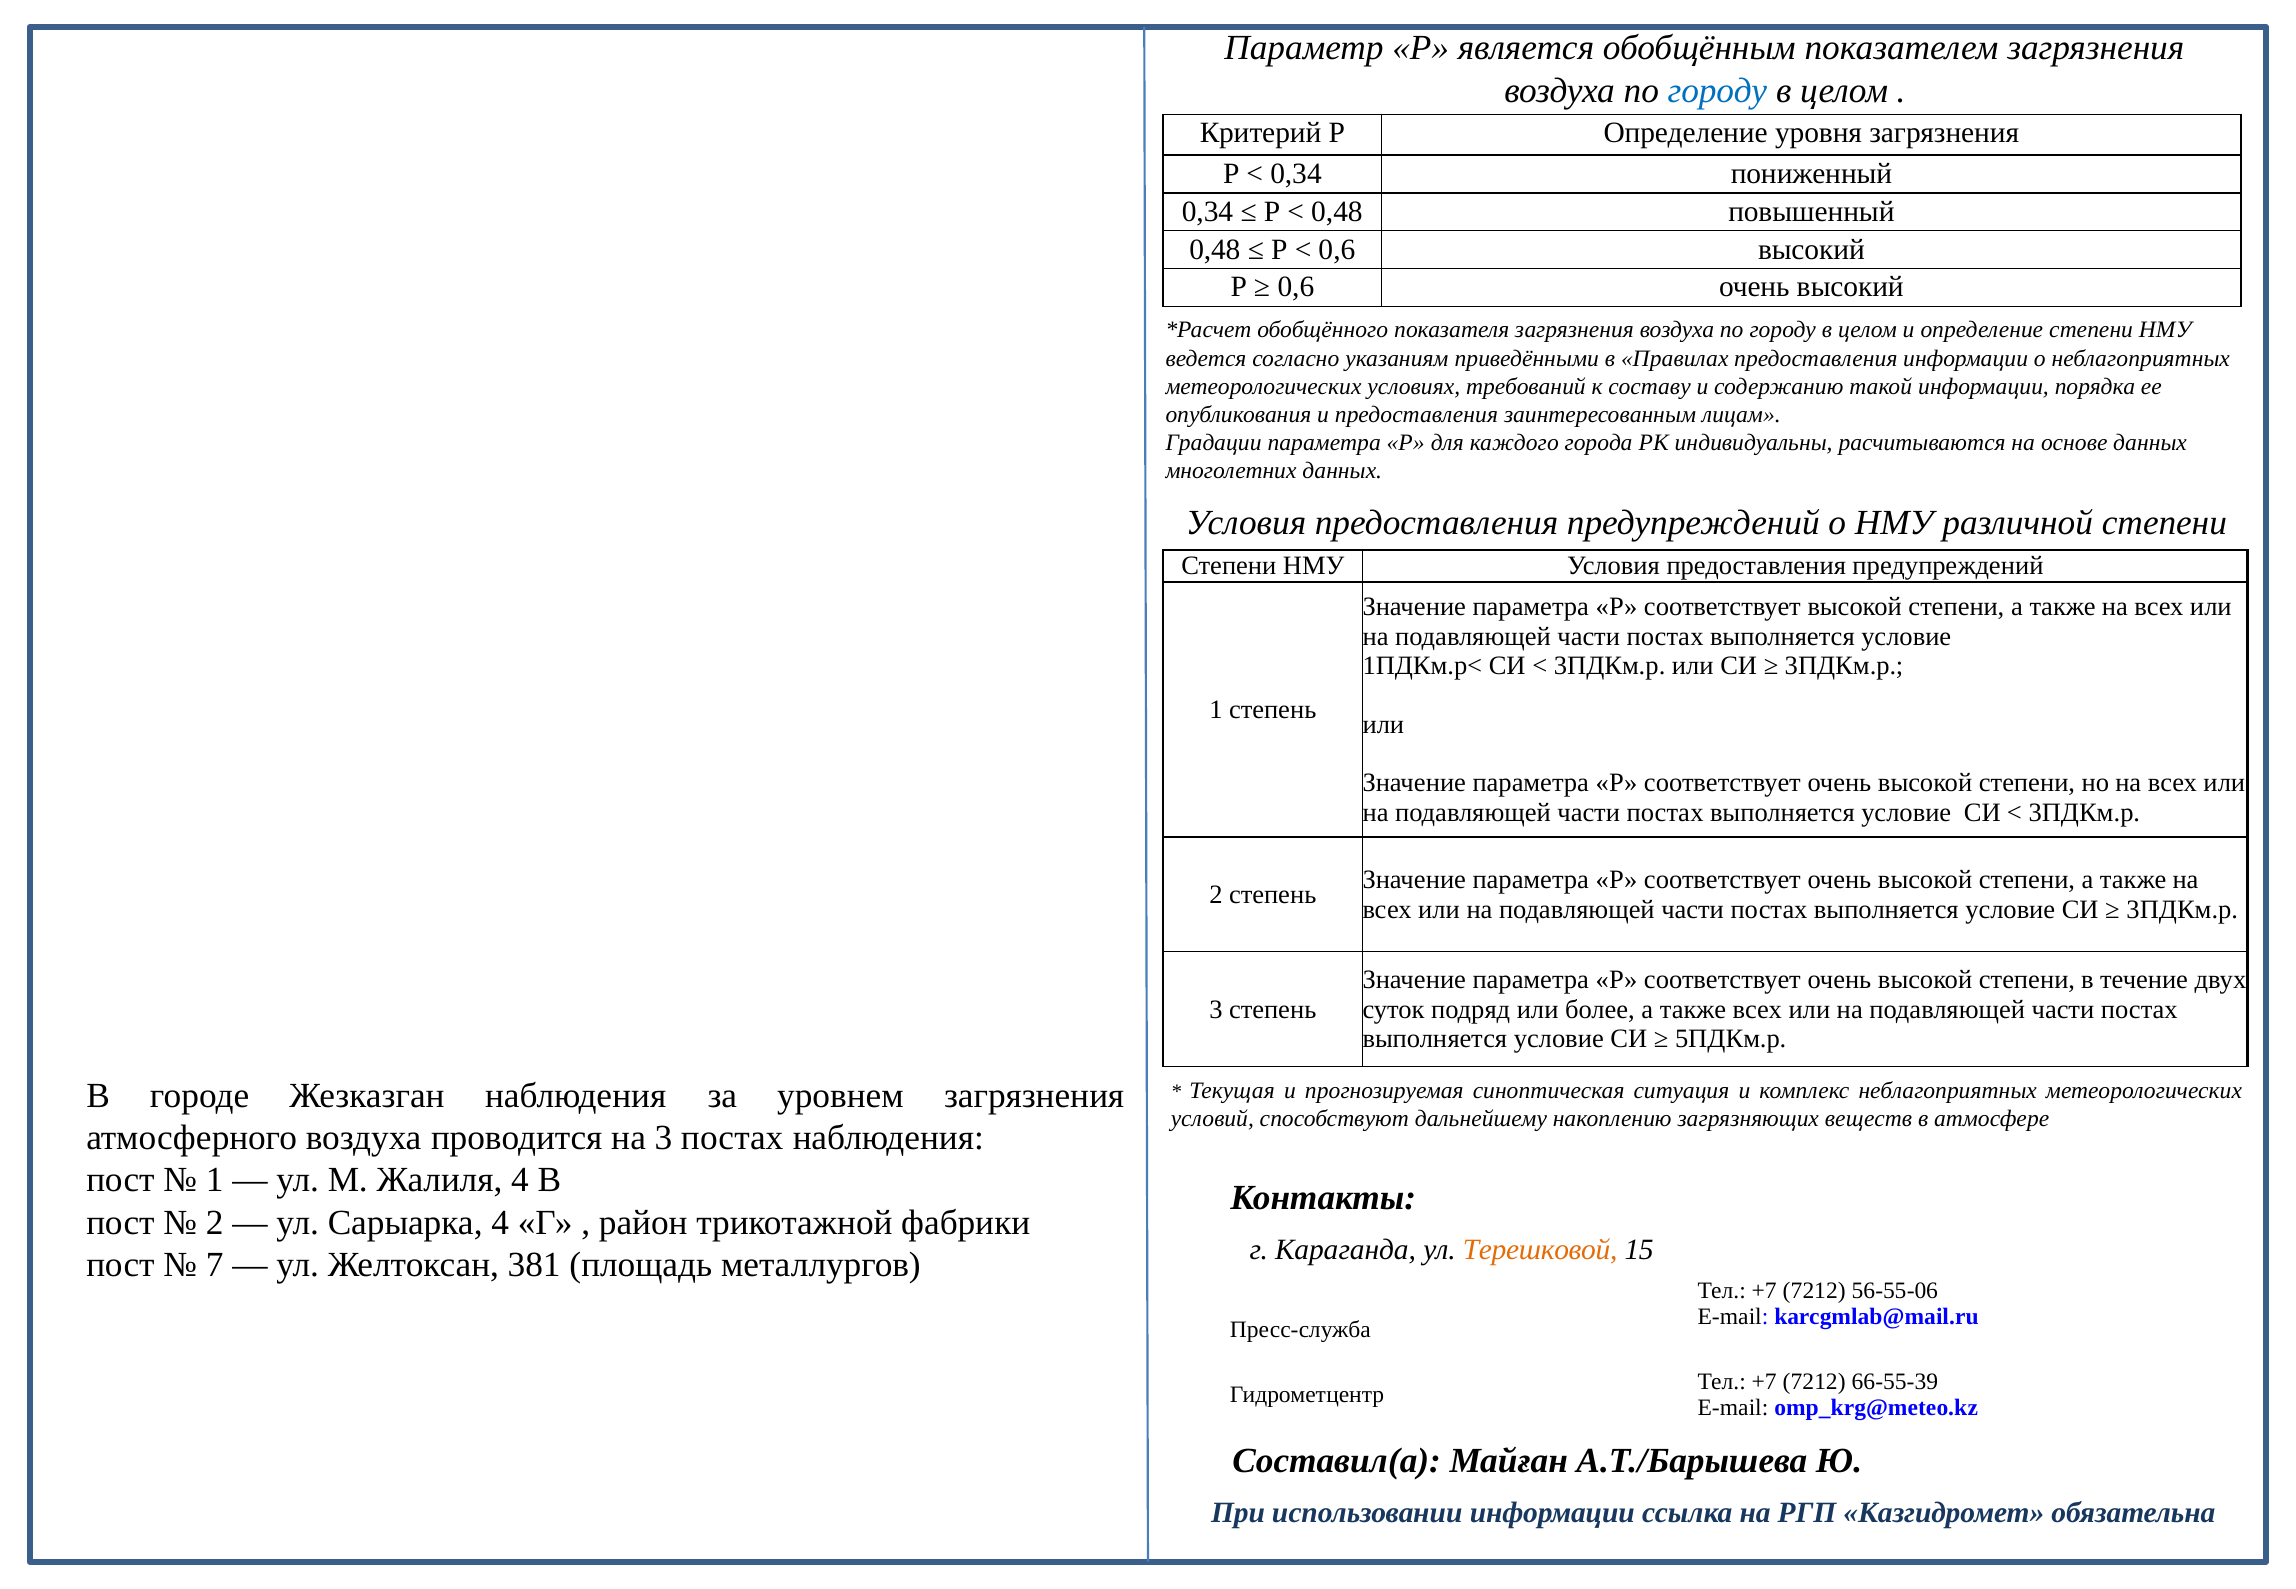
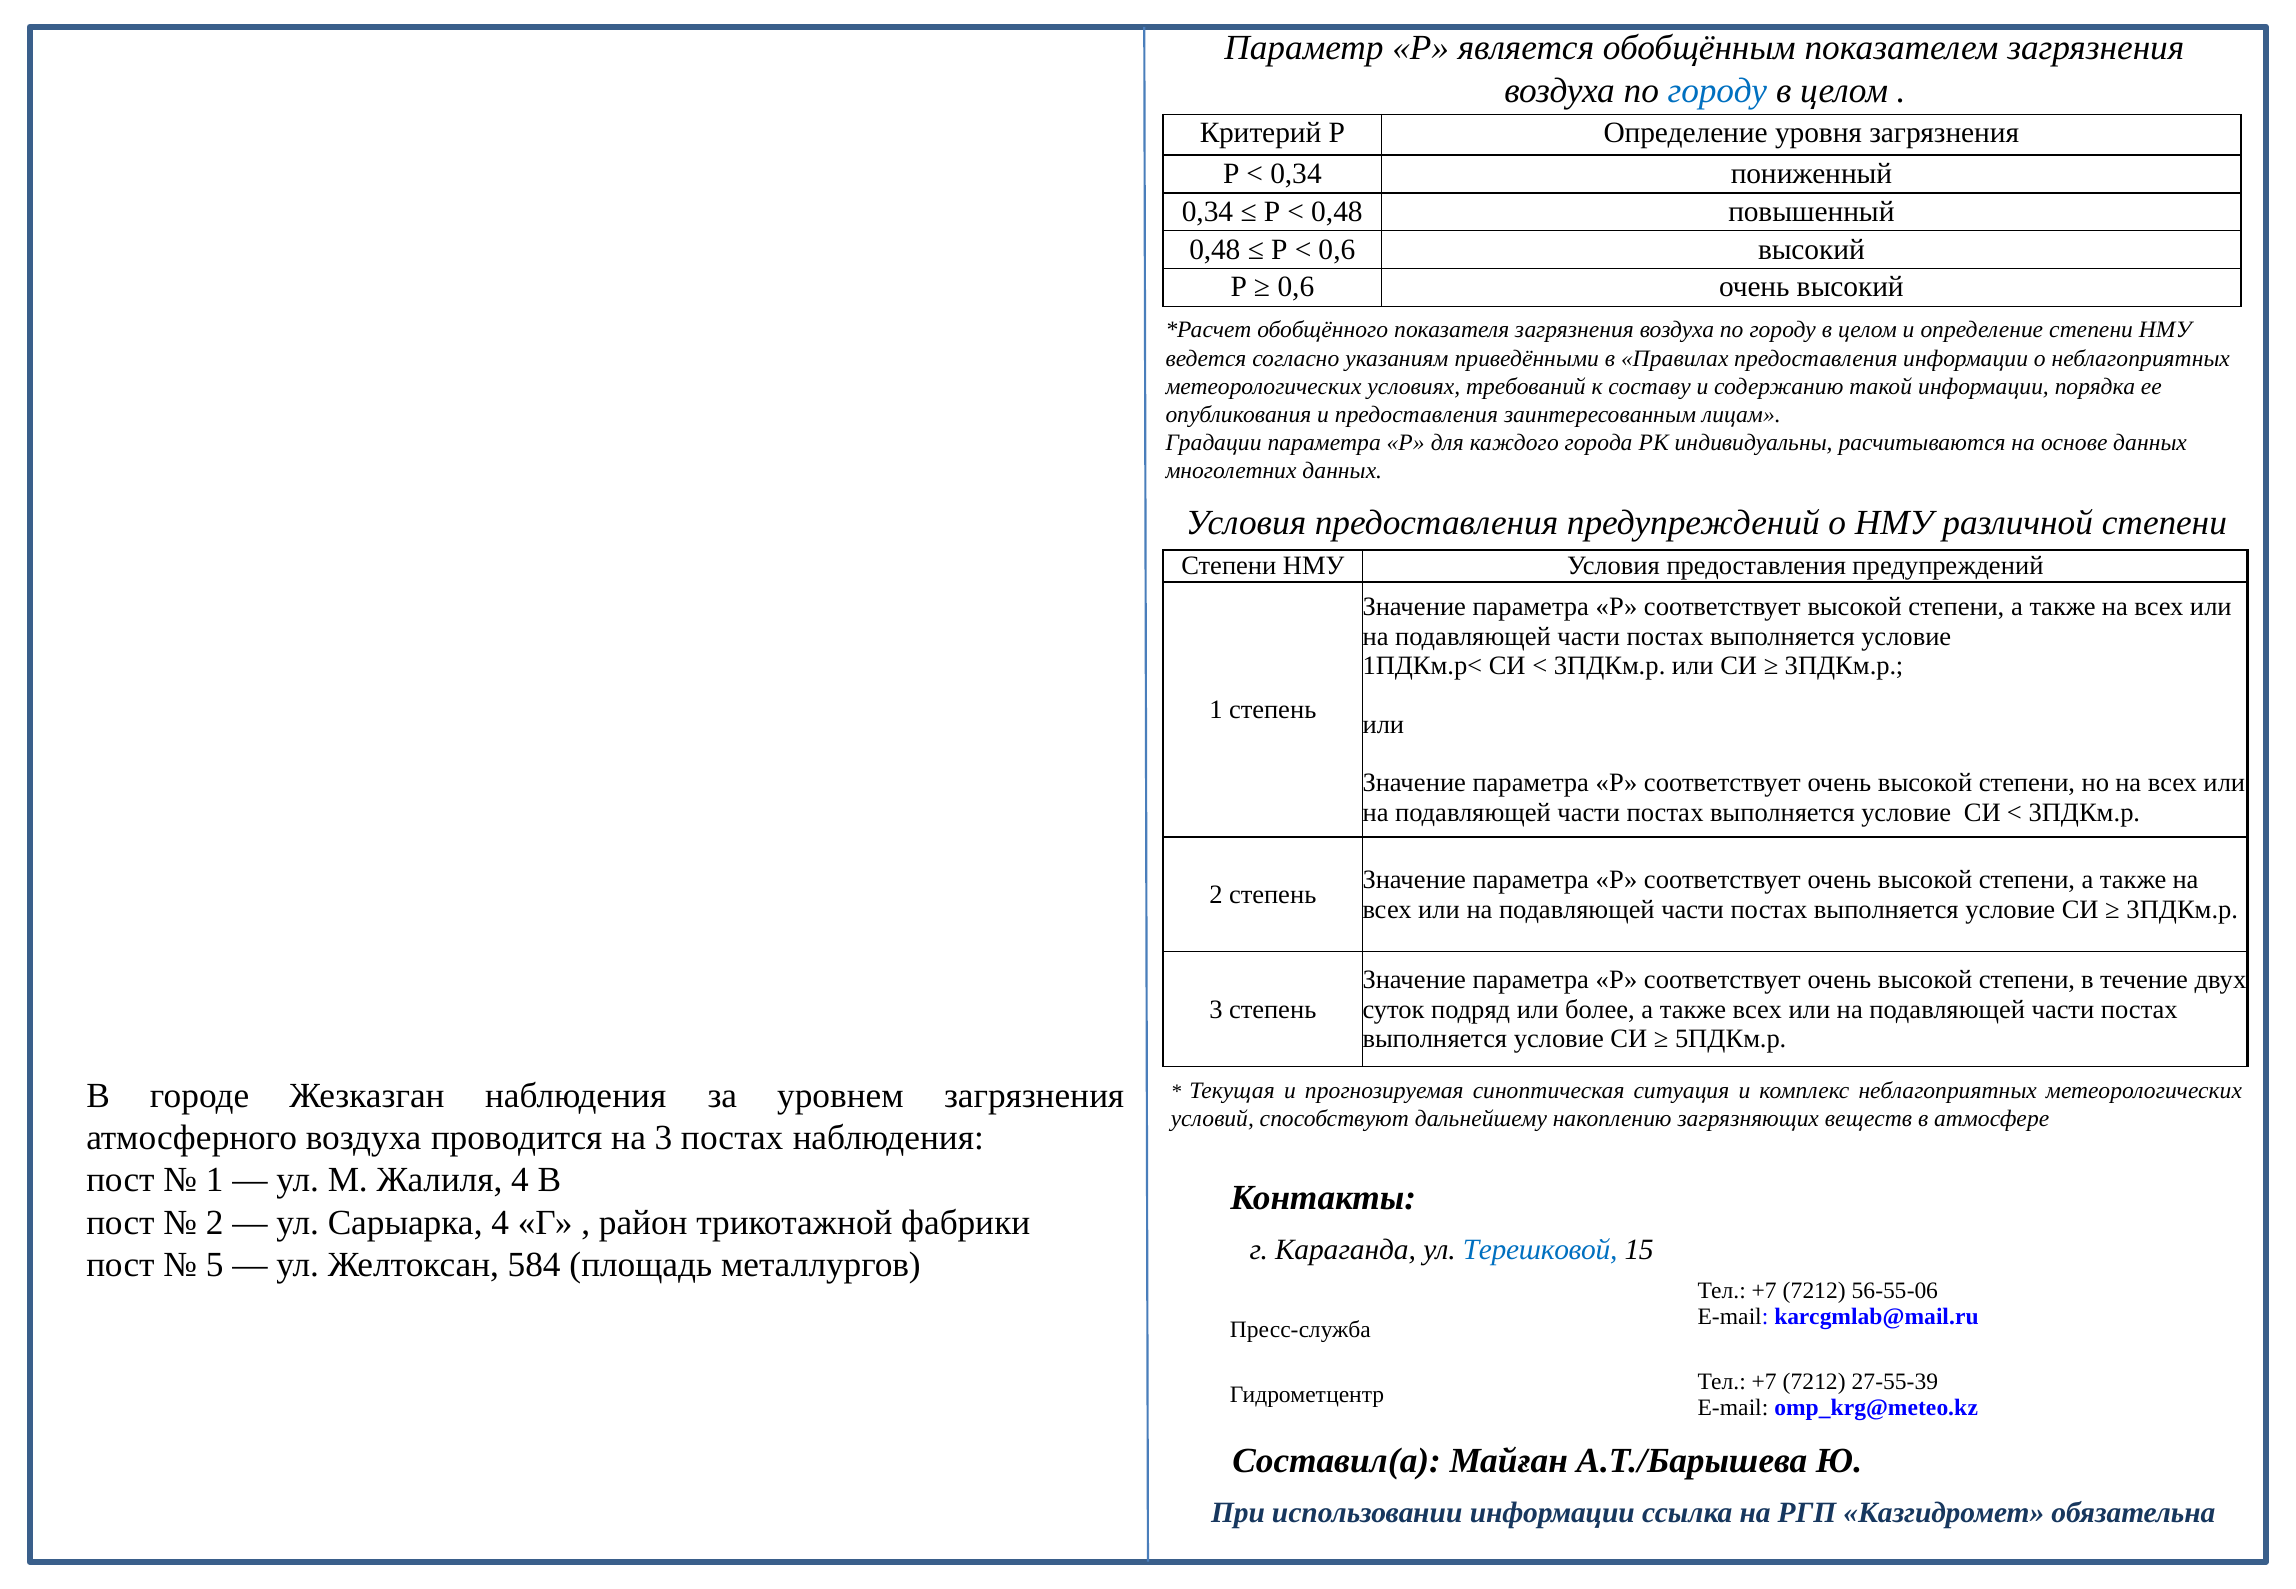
Терешковой colour: orange -> blue (1540, 1251)
7: 7 -> 5 (215, 1265)
381: 381 -> 584 (534, 1265)
66-55-39: 66-55-39 -> 27-55-39 (1895, 1383)
